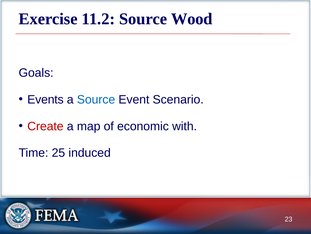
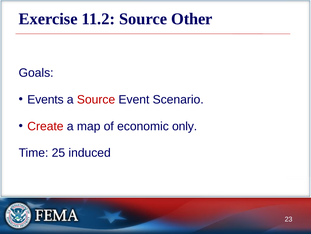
Wood: Wood -> Other (192, 19)
Source colour: blue -> red (96, 99)
with: with -> only (185, 126)
